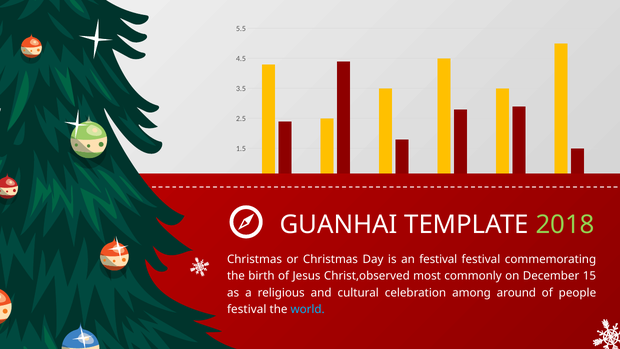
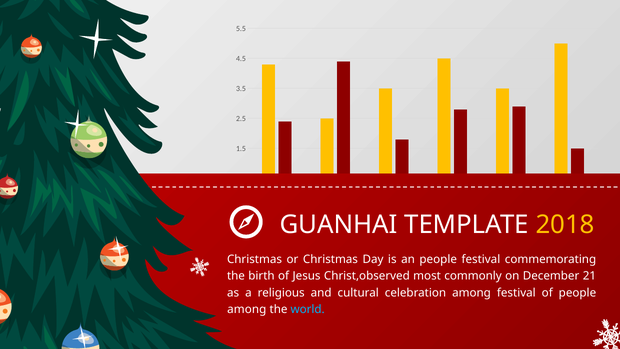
2018 colour: light green -> yellow (565, 225)
an festival: festival -> people (438, 259)
15: 15 -> 21 (589, 276)
among around: around -> festival (516, 293)
festival: festival -> among (247, 309)
